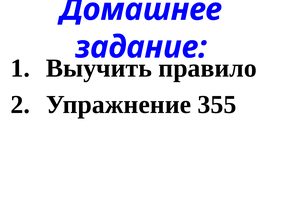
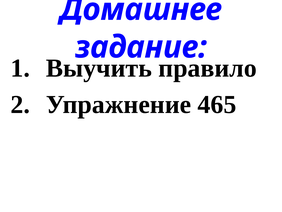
355: 355 -> 465 (217, 104)
